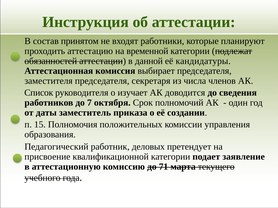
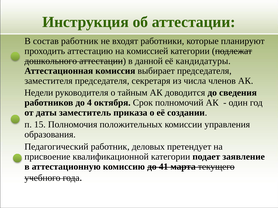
состав принятом: принятом -> работник (80, 41)
временной: временной -> комиссией (147, 51)
обязанностей: обязанностей -> дошкольного (51, 61)
Список: Список -> Недели (39, 93)
изучает: изучает -> тайным (133, 93)
7: 7 -> 4 (89, 103)
71: 71 -> 41 (163, 167)
